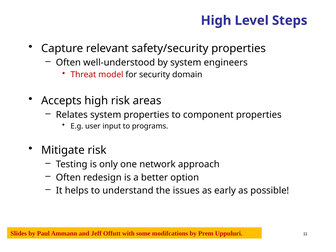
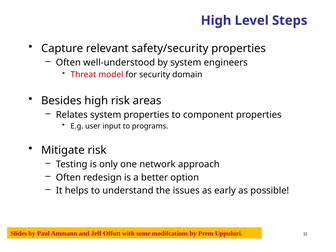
Accepts: Accepts -> Besides (61, 101)
